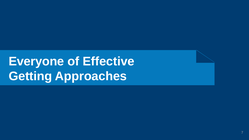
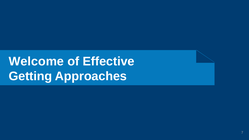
Everyone: Everyone -> Welcome (36, 61)
